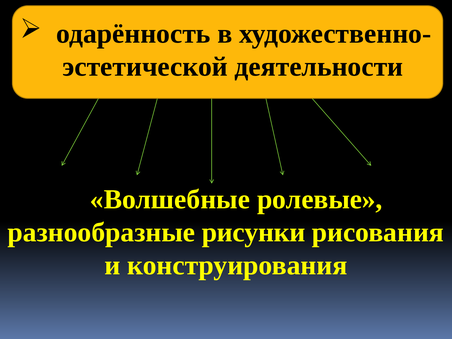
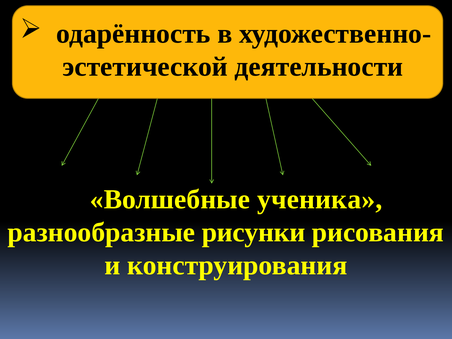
ролевые: ролевые -> ученика (320, 199)
